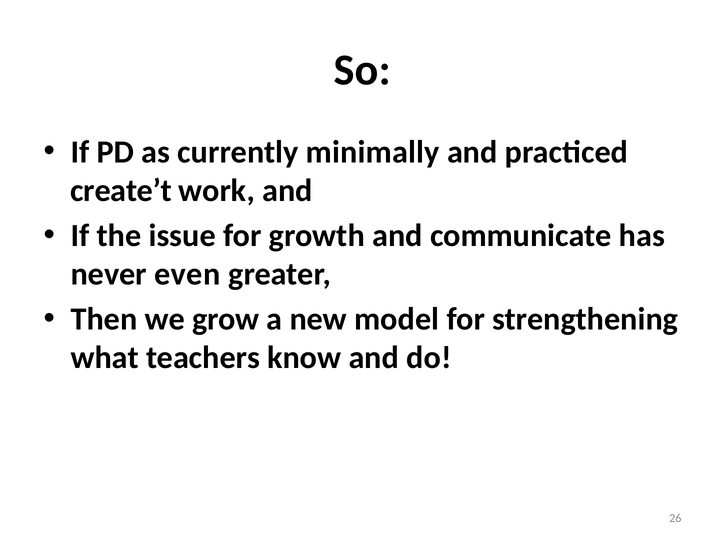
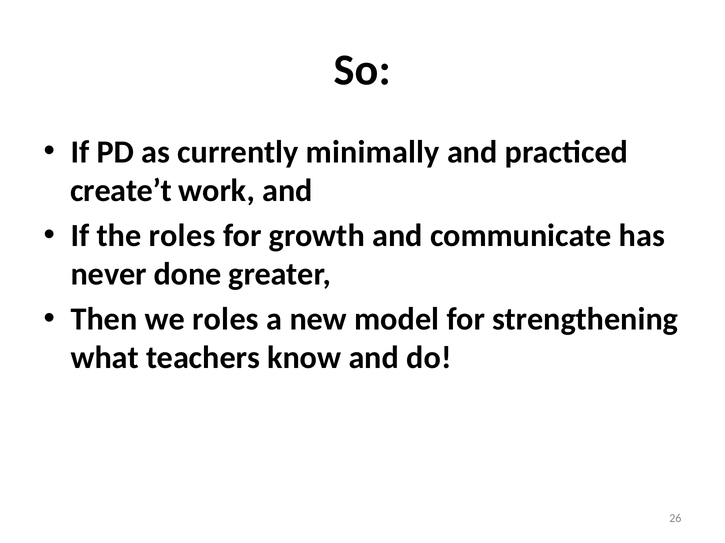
the issue: issue -> roles (182, 236)
even: even -> done (188, 275)
we grow: grow -> roles (225, 320)
